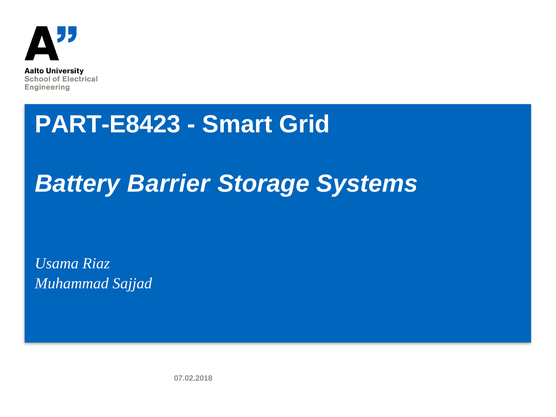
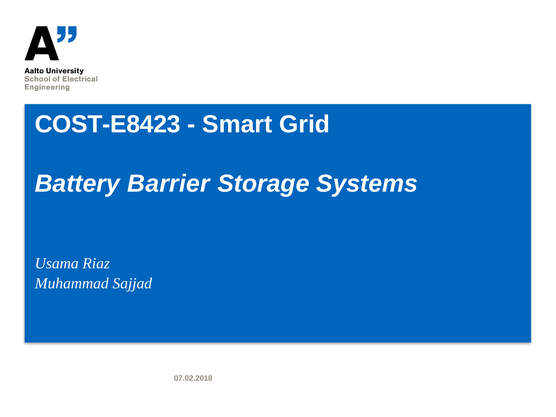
PART-E8423: PART-E8423 -> COST-E8423 (108, 124)
